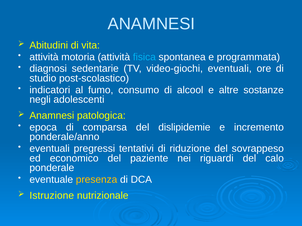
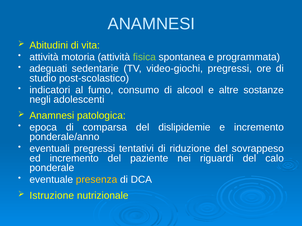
fisica colour: light blue -> light green (144, 57)
diagnosi: diagnosi -> adeguati (48, 69)
video-giochi eventuali: eventuali -> pregressi (230, 69)
ed economico: economico -> incremento (74, 159)
